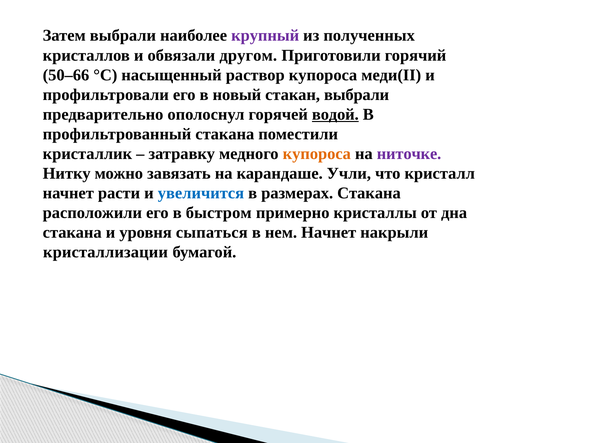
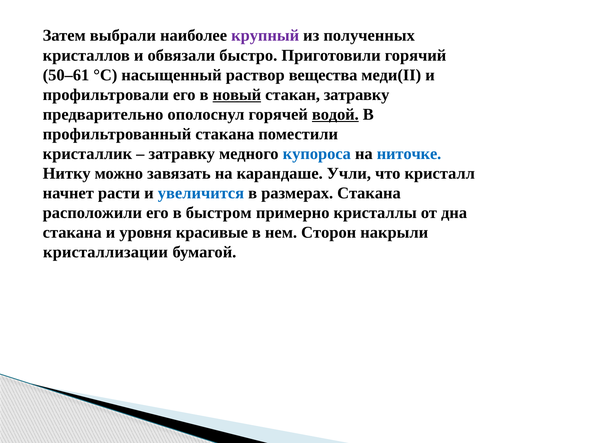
другом: другом -> быстро (248, 55)
50–66: 50–66 -> 50–61 (66, 75)
раствор купороса: купороса -> вещества (323, 75)
новый underline: none -> present (237, 95)
стакан выбрали: выбрали -> затравку (357, 95)
купороса colour: orange -> blue (317, 154)
ниточке colour: purple -> blue (409, 154)
сыпаться: сыпаться -> красивые (212, 233)
нем Начнет: Начнет -> Сторон (329, 233)
